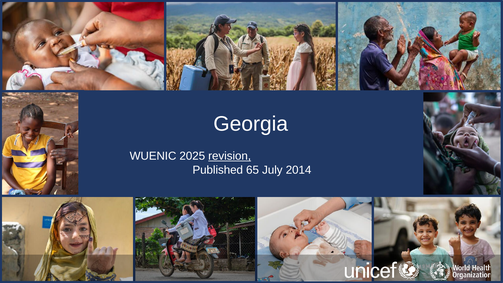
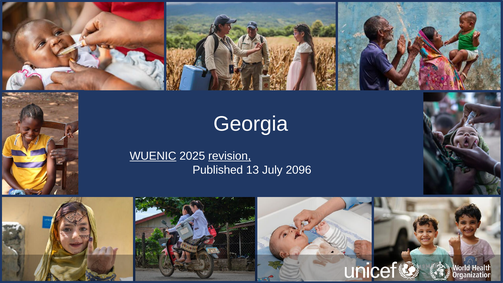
WUENIC underline: none -> present (153, 156)
65: 65 -> 13 (253, 170)
2014: 2014 -> 2096 (299, 170)
